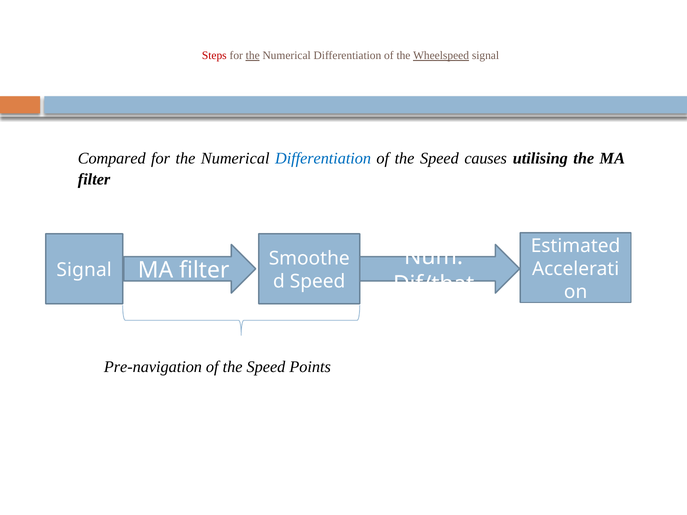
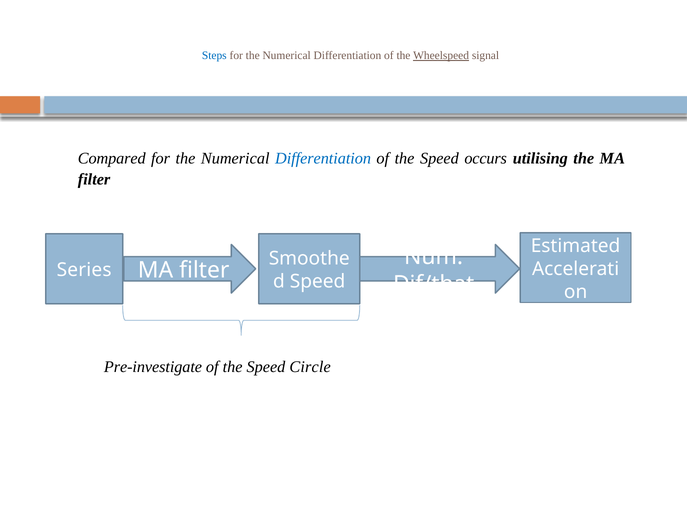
Steps colour: red -> blue (214, 56)
the underline: present -> none (253, 56)
causes: causes -> occurs (486, 159)
Signal: Signal -> Series (84, 270)
Pre-navigation: Pre-navigation -> Pre-investigate (153, 367)
Points: Points -> Circle (310, 367)
